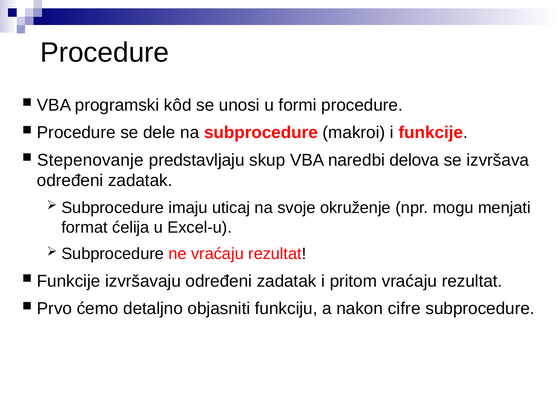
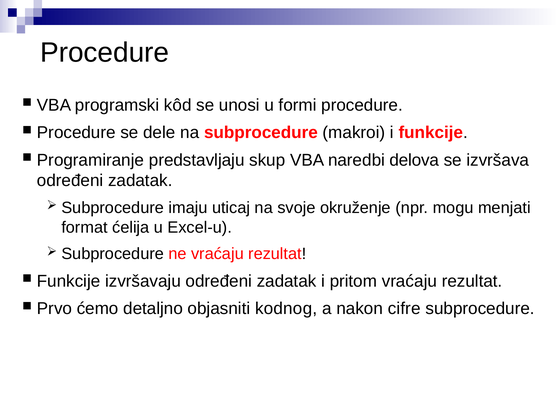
Stepenovanje: Stepenovanje -> Programiranje (91, 160)
funkciju: funkciju -> kodnog (286, 309)
